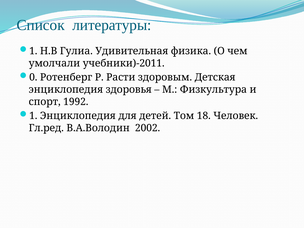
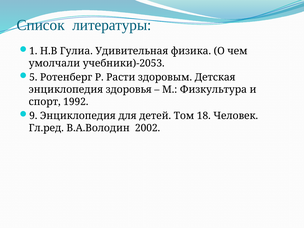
учебники)-2011: учебники)-2011 -> учебники)-2053 (124, 63)
0: 0 -> 5 (33, 77)
1: 1 -> 9 (33, 116)
